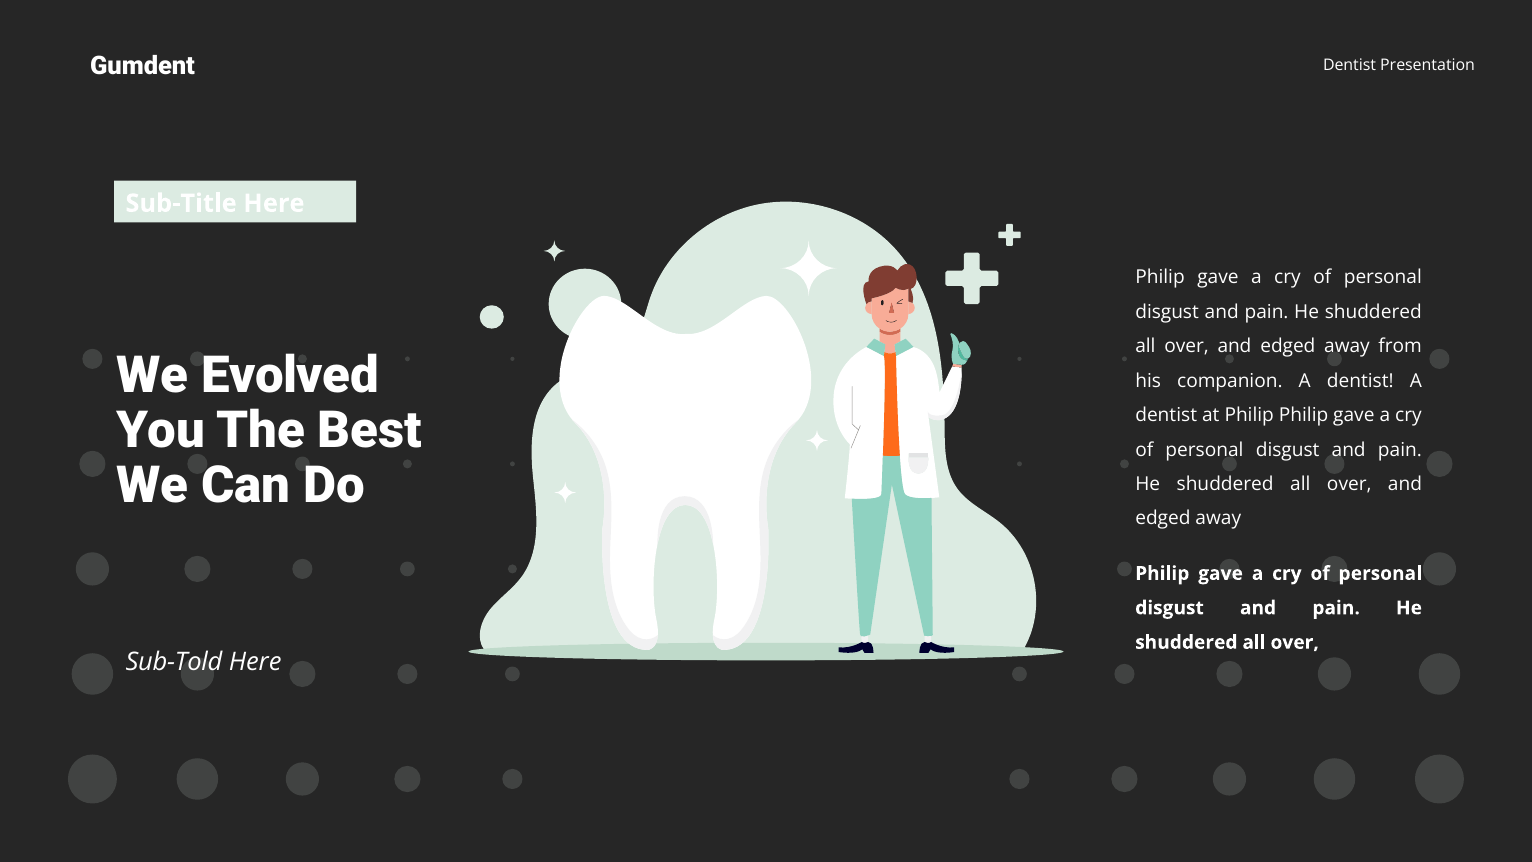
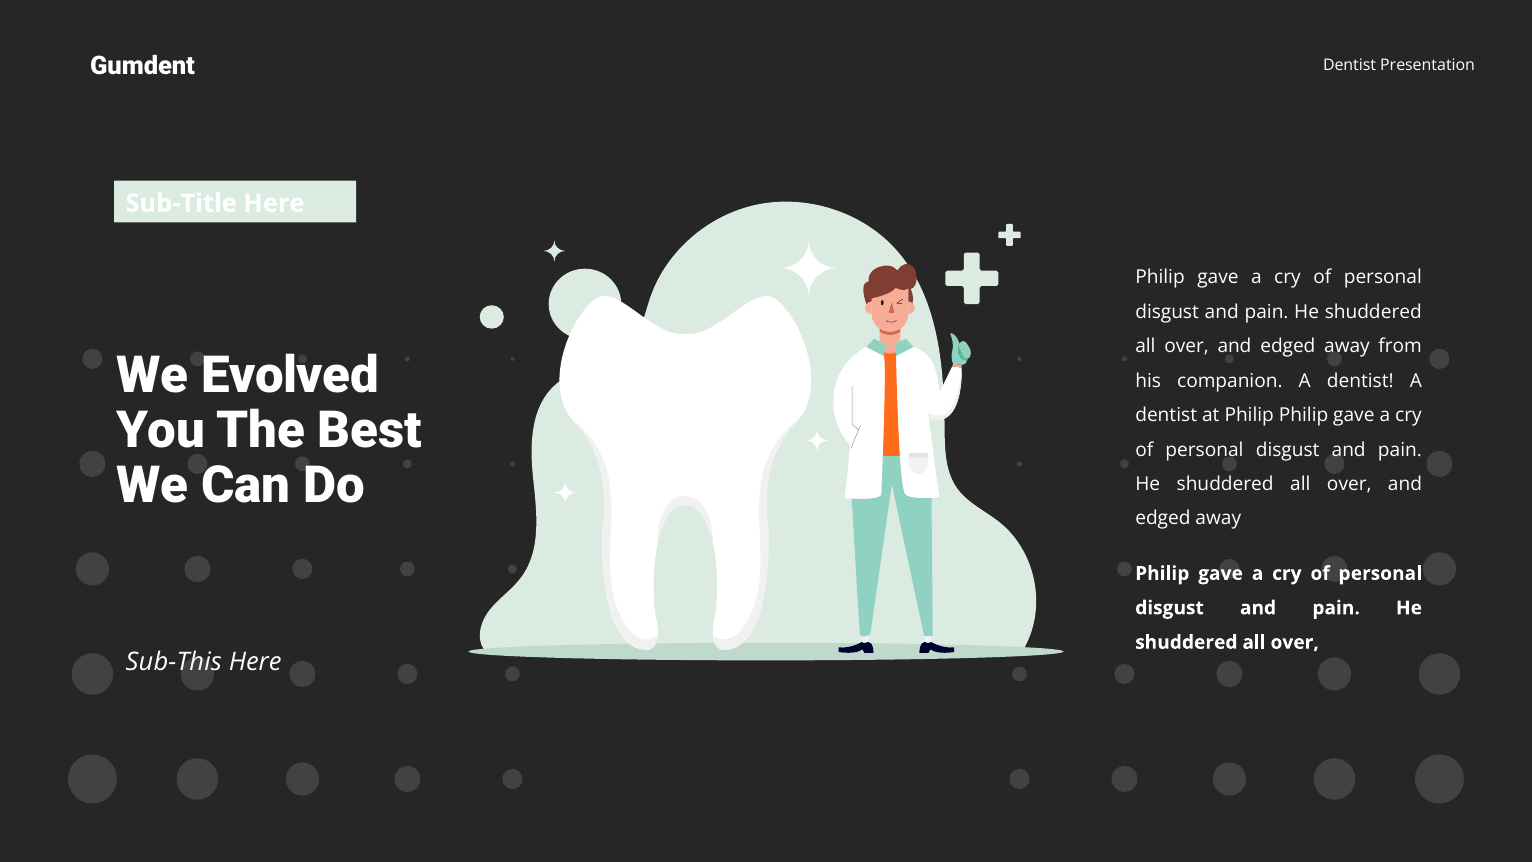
Sub-Told: Sub-Told -> Sub-This (174, 662)
